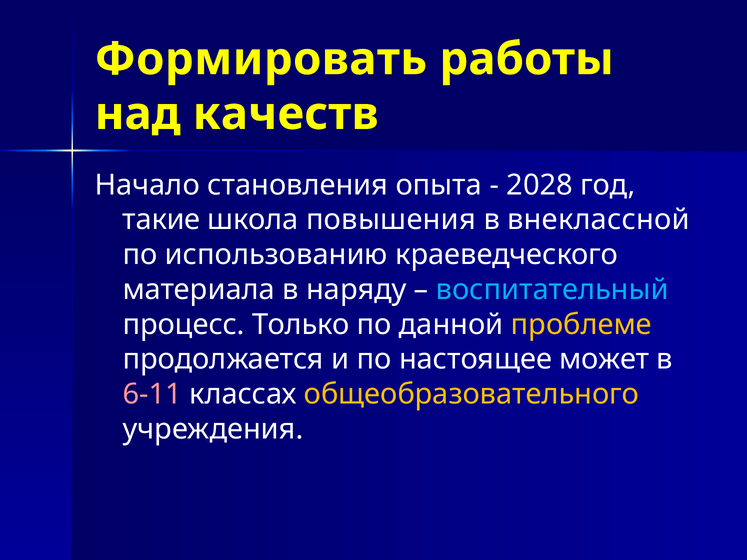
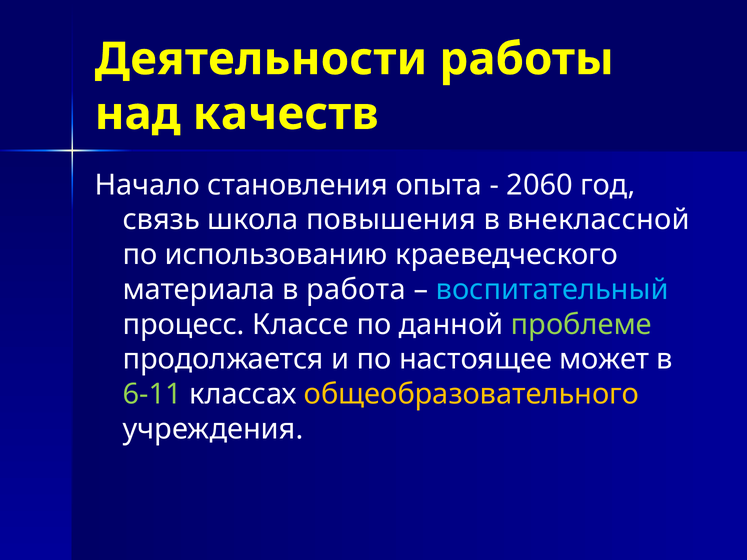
Формировать: Формировать -> Деятельности (261, 59)
2028: 2028 -> 2060 (540, 185)
такие: такие -> связь (161, 220)
наряду: наряду -> работа (356, 290)
Только: Только -> Классе (301, 325)
проблеме colour: yellow -> light green (581, 325)
6-11 colour: pink -> light green (152, 394)
